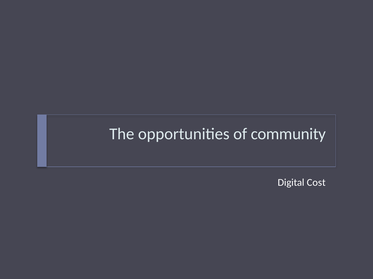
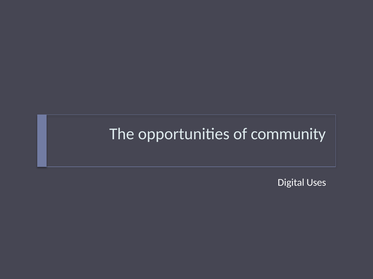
Cost: Cost -> Uses (316, 183)
